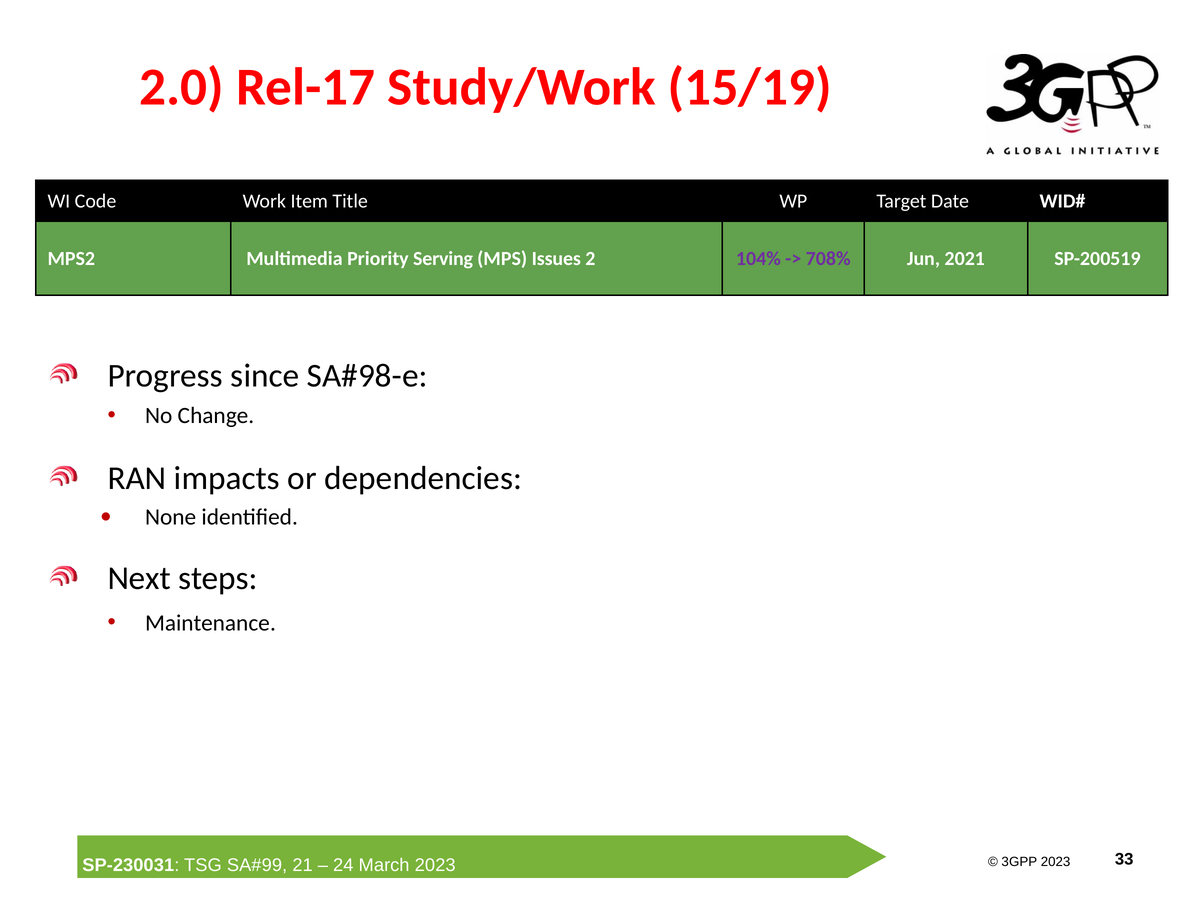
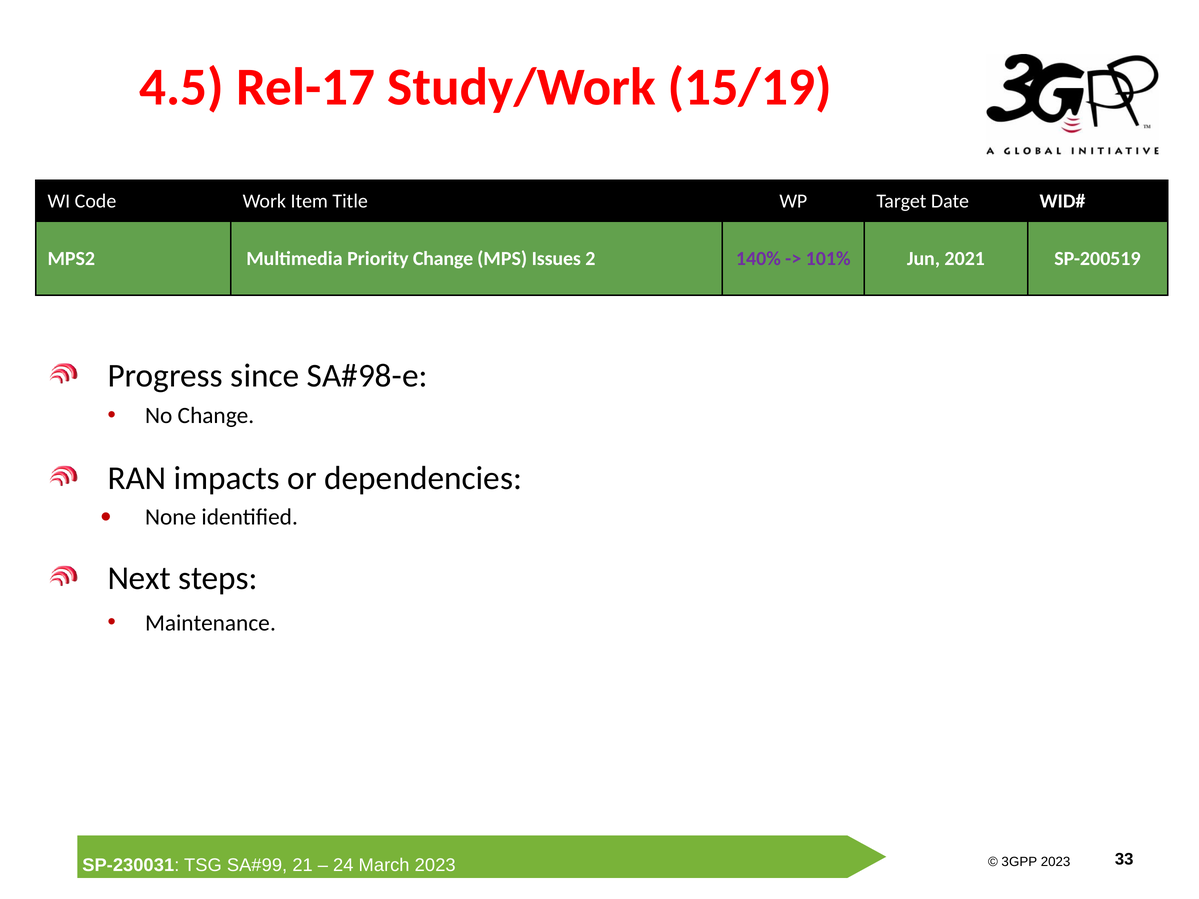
2.0: 2.0 -> 4.5 (182, 87)
Priority Serving: Serving -> Change (443, 259)
104%: 104% -> 140% (758, 259)
708%: 708% -> 101% (828, 259)
